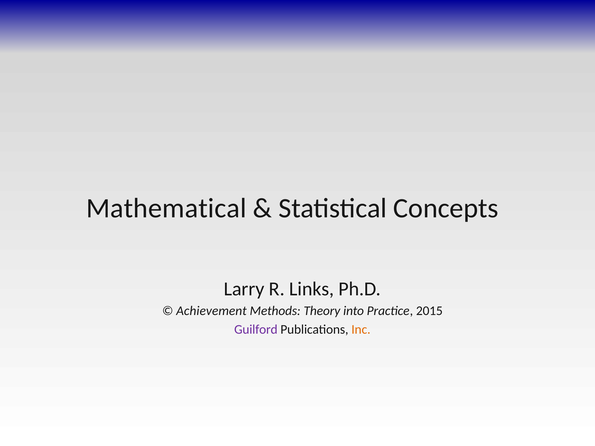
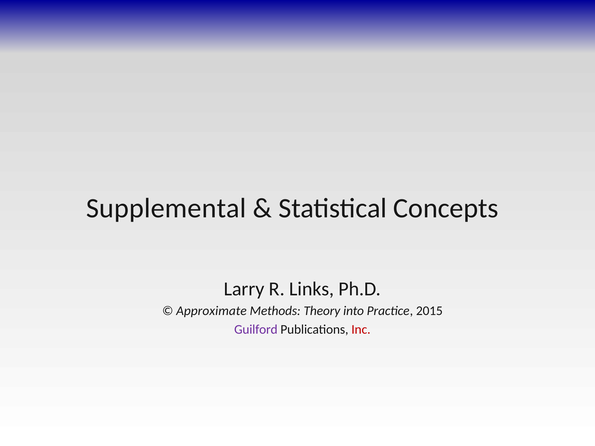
Mathematical: Mathematical -> Supplemental (166, 208)
Achievement: Achievement -> Approximate (211, 311)
Inc colour: orange -> red (361, 329)
